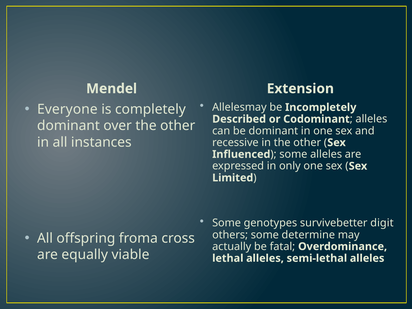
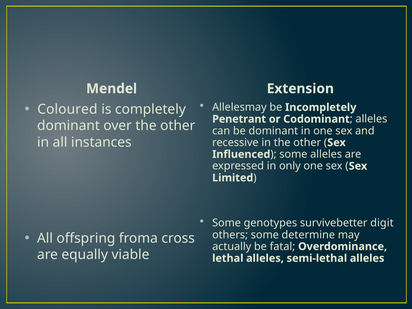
Everyone: Everyone -> Coloured (67, 109)
Described: Described -> Penetrant (239, 119)
